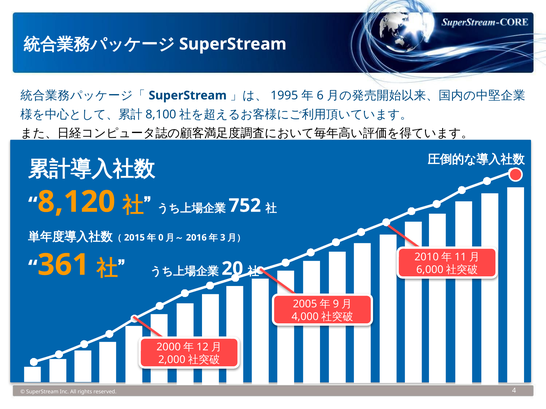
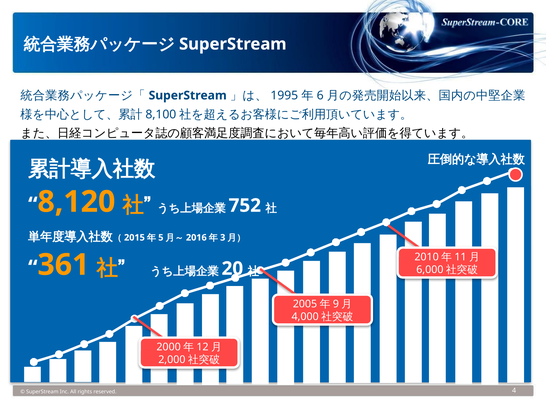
0: 0 -> 5 (161, 238)
